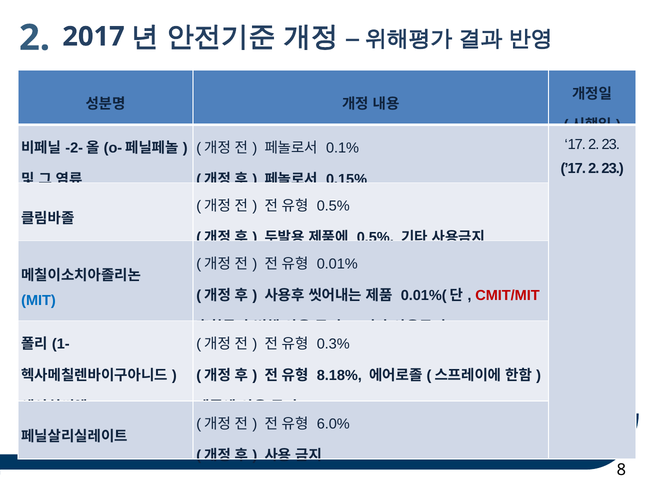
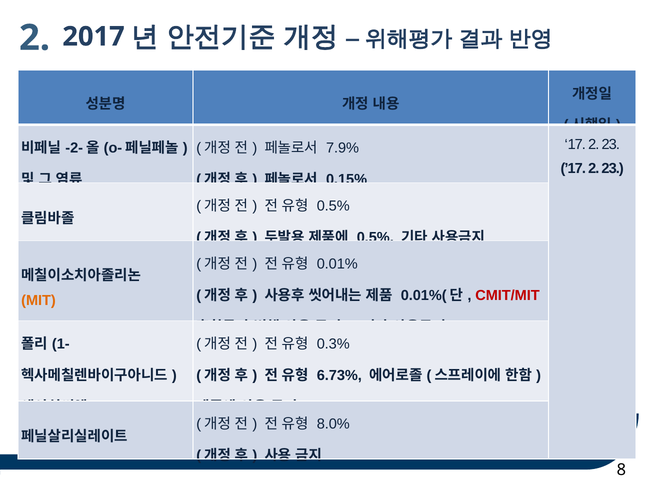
0.1%: 0.1% -> 7.9% (343, 148)
MIT colour: blue -> orange (38, 301)
8.18%: 8.18% -> 6.73% (339, 376)
6.0%: 6.0% -> 8.0% (333, 425)
